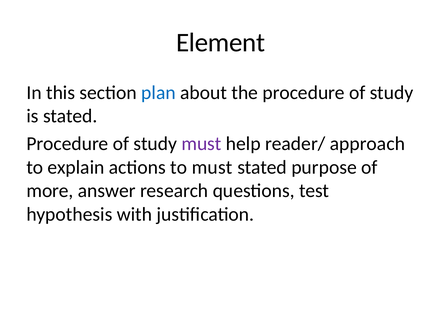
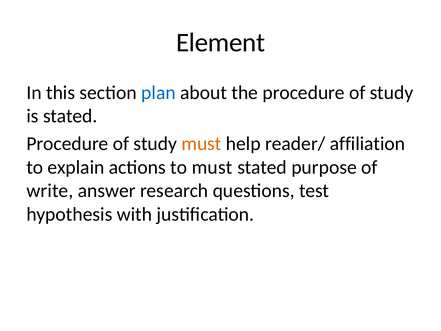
must colour: purple -> orange (201, 144)
approach: approach -> affiliation (367, 144)
more: more -> write (50, 191)
